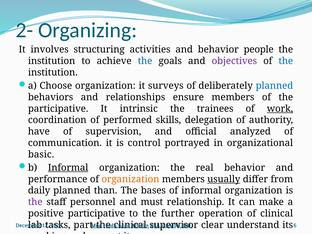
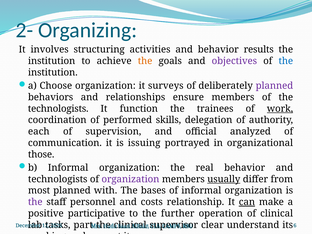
people: people -> results (259, 50)
the colour: blue -> orange (145, 61)
planned colour: blue -> purple (274, 86)
participative: participative -> technologists (58, 109)
intrinsic: intrinsic -> function (139, 109)
have: have -> each (39, 132)
control: control -> issuing (144, 143)
basic: basic -> those (41, 154)
Informal underline: present -> none (68, 168)
performance: performance -> technologists (58, 179)
organization colour: orange -> purple (130, 179)
daily: daily -> most (39, 191)
than: than -> with (106, 191)
must: must -> costs (152, 202)
can underline: none -> present (247, 202)
